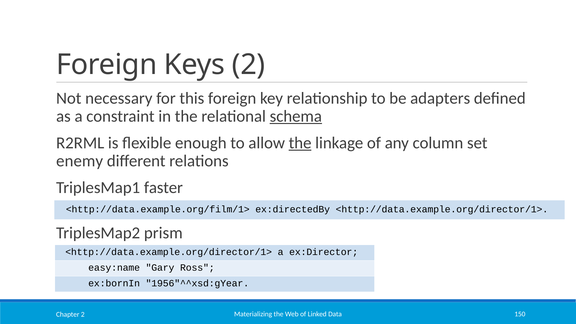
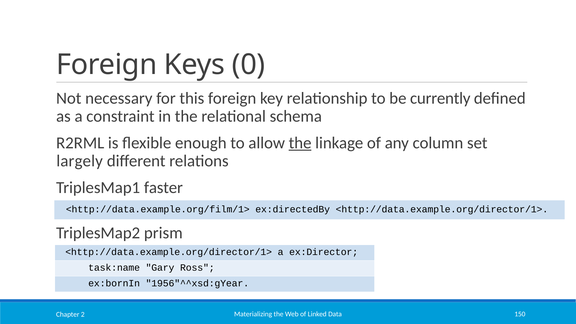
Keys 2: 2 -> 0 (249, 65)
adapters: adapters -> currently (440, 98)
schema underline: present -> none (296, 116)
enemy: enemy -> largely (80, 161)
easy:name: easy:name -> task:name (114, 268)
